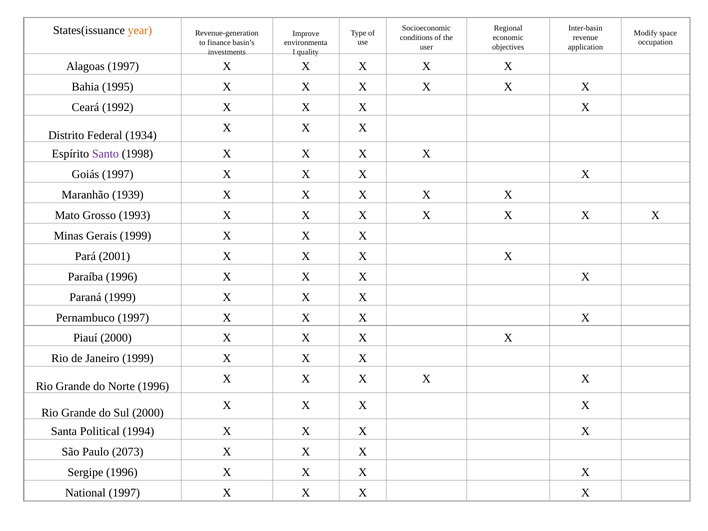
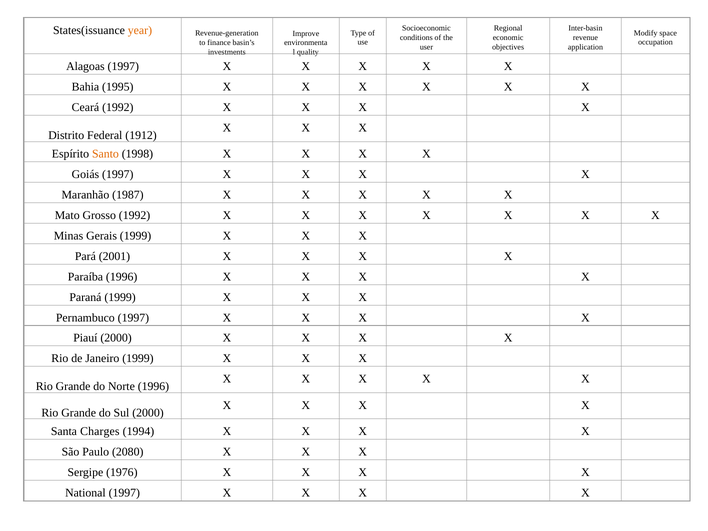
1934: 1934 -> 1912 (141, 135)
Santo colour: purple -> orange (105, 154)
1939: 1939 -> 1987 (128, 195)
Grosso 1993: 1993 -> 1992 (135, 215)
Political: Political -> Charges (100, 432)
2073: 2073 -> 2080 (128, 452)
Sergipe 1996: 1996 -> 1976 (122, 472)
